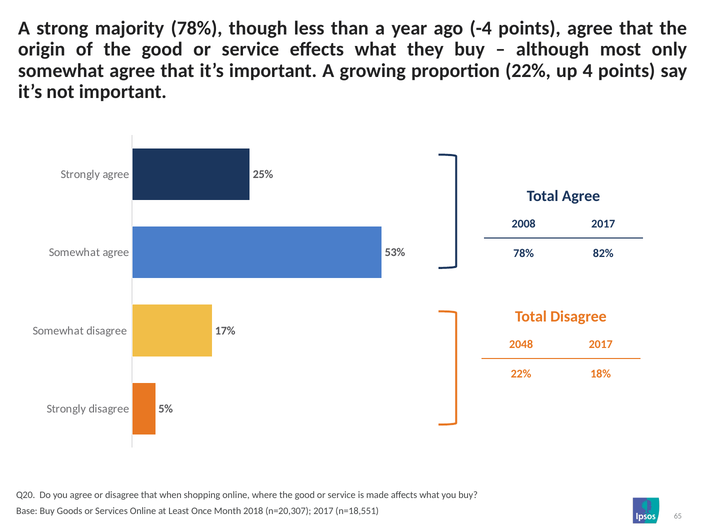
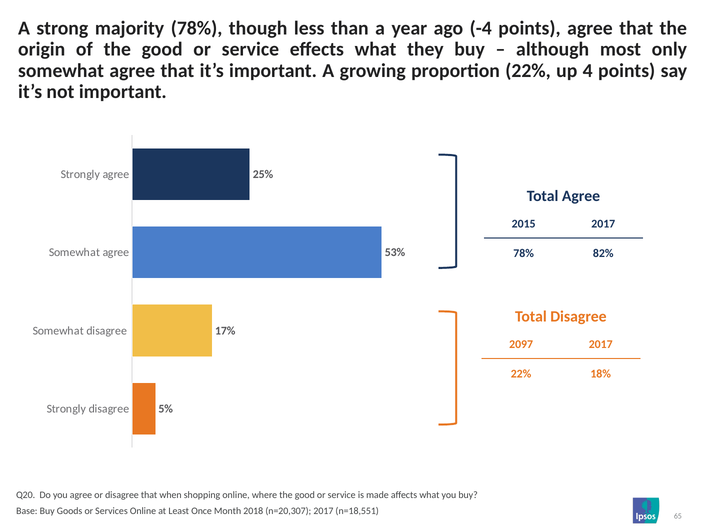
2008: 2008 -> 2015 (524, 224)
2048: 2048 -> 2097 (521, 344)
